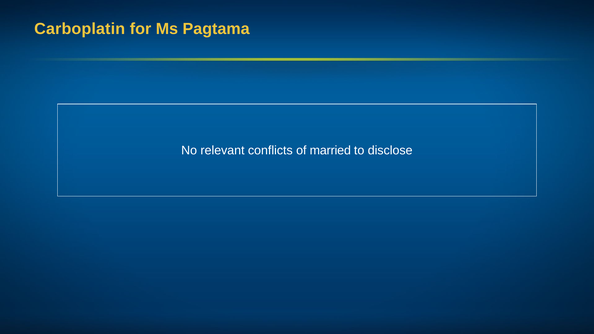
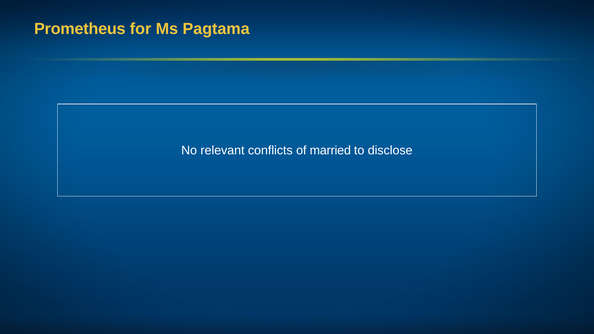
Carboplatin: Carboplatin -> Prometheus (80, 29)
